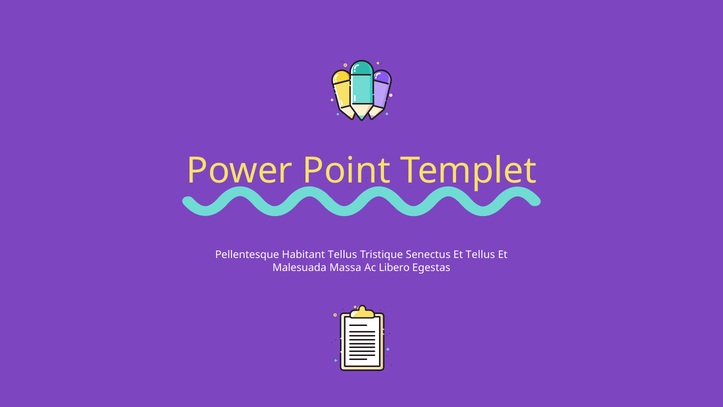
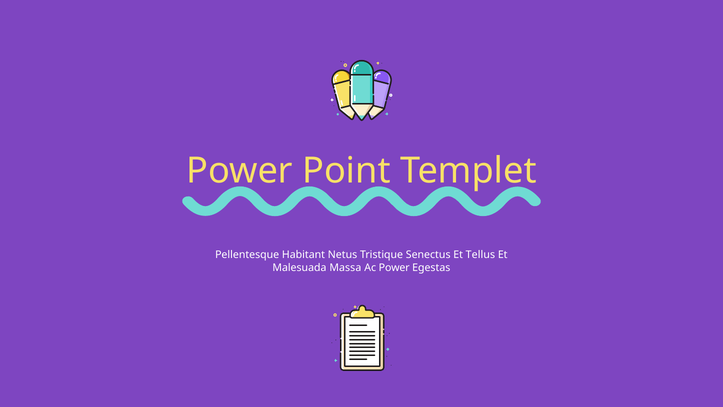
Habitant Tellus: Tellus -> Netus (343, 255)
Ac Libero: Libero -> Power (394, 267)
